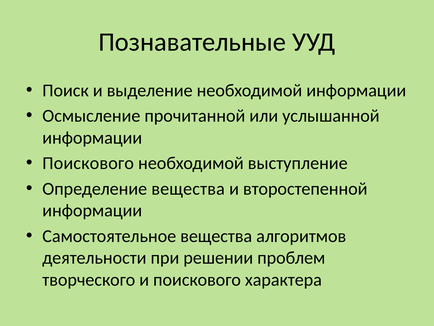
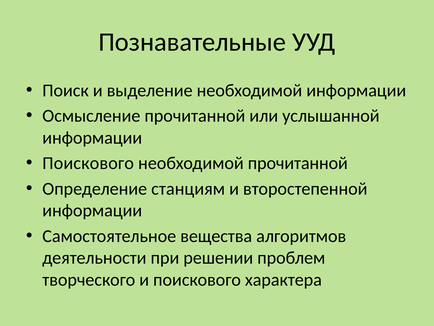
необходимой выступление: выступление -> прочитанной (298, 163)
Определение вещества: вещества -> станциям (188, 189)
